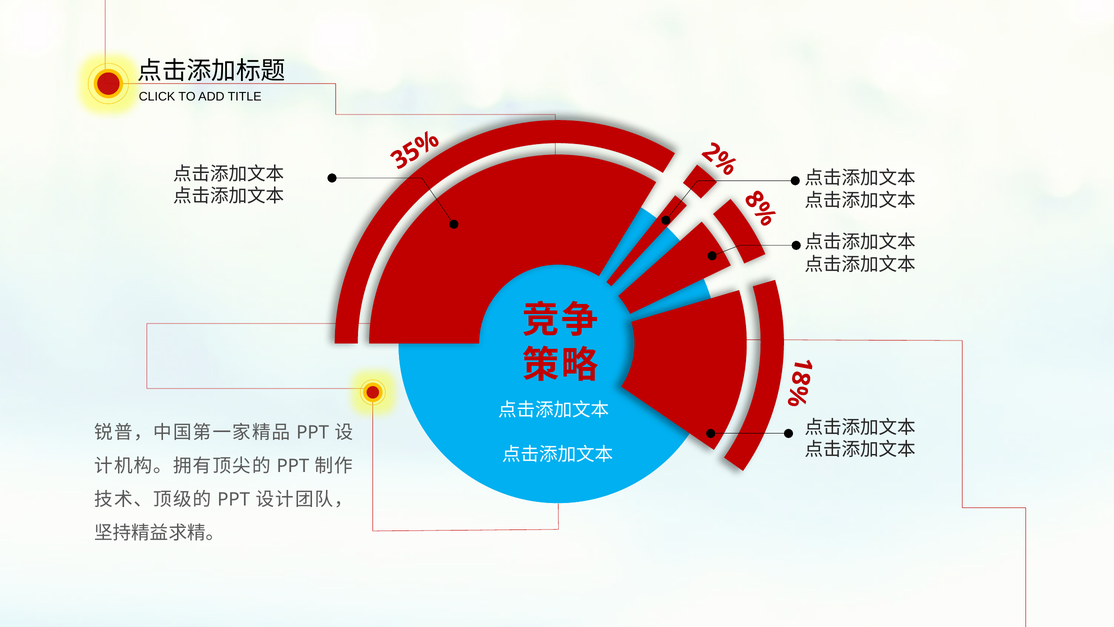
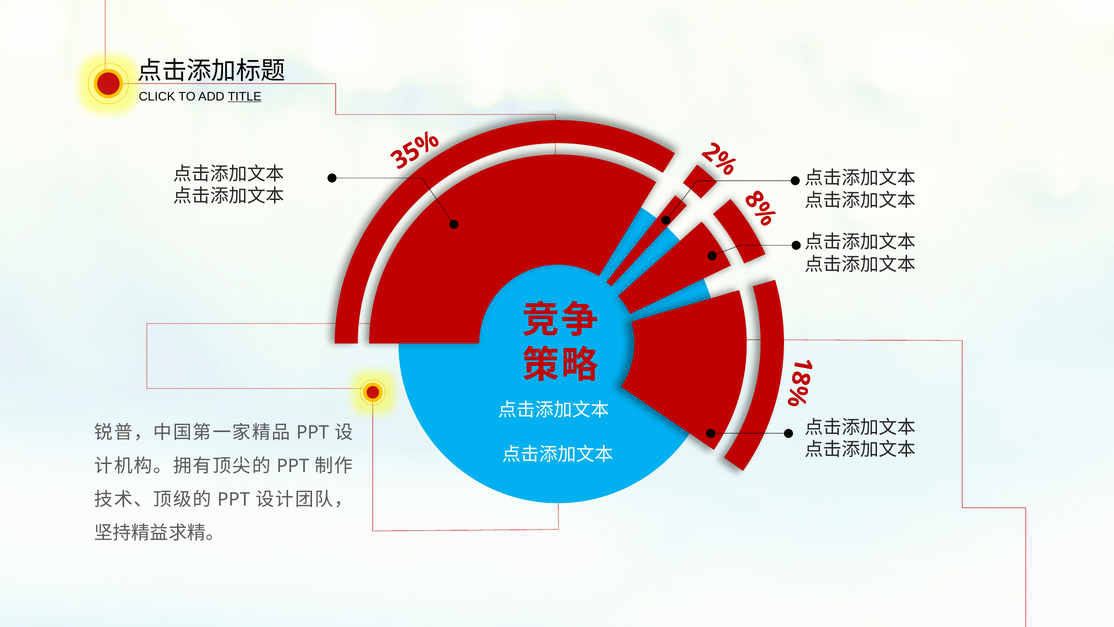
TITLE underline: none -> present (245, 96)
